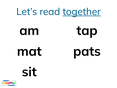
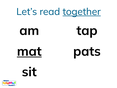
mat underline: none -> present (29, 51)
